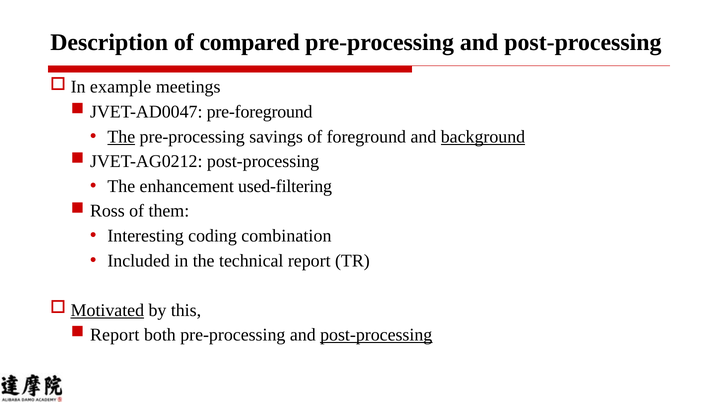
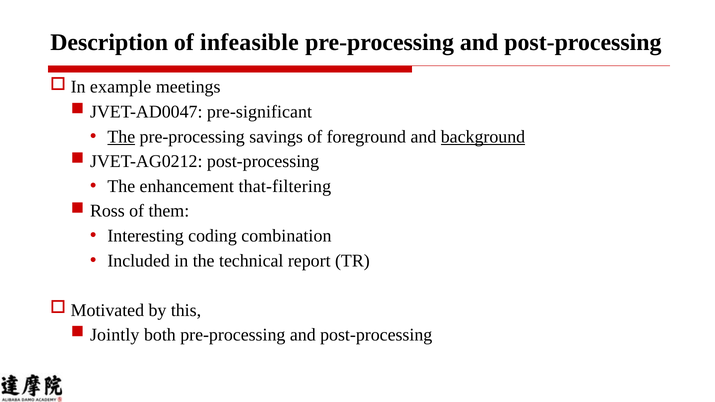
compared: compared -> infeasible (249, 42)
pre-foreground: pre-foreground -> pre-significant (259, 112)
used-filtering: used-filtering -> that-filtering (285, 186)
Motivated underline: present -> none (107, 310)
Report: Report -> Jointly (115, 335)
post-processing underline: present -> none (376, 335)
